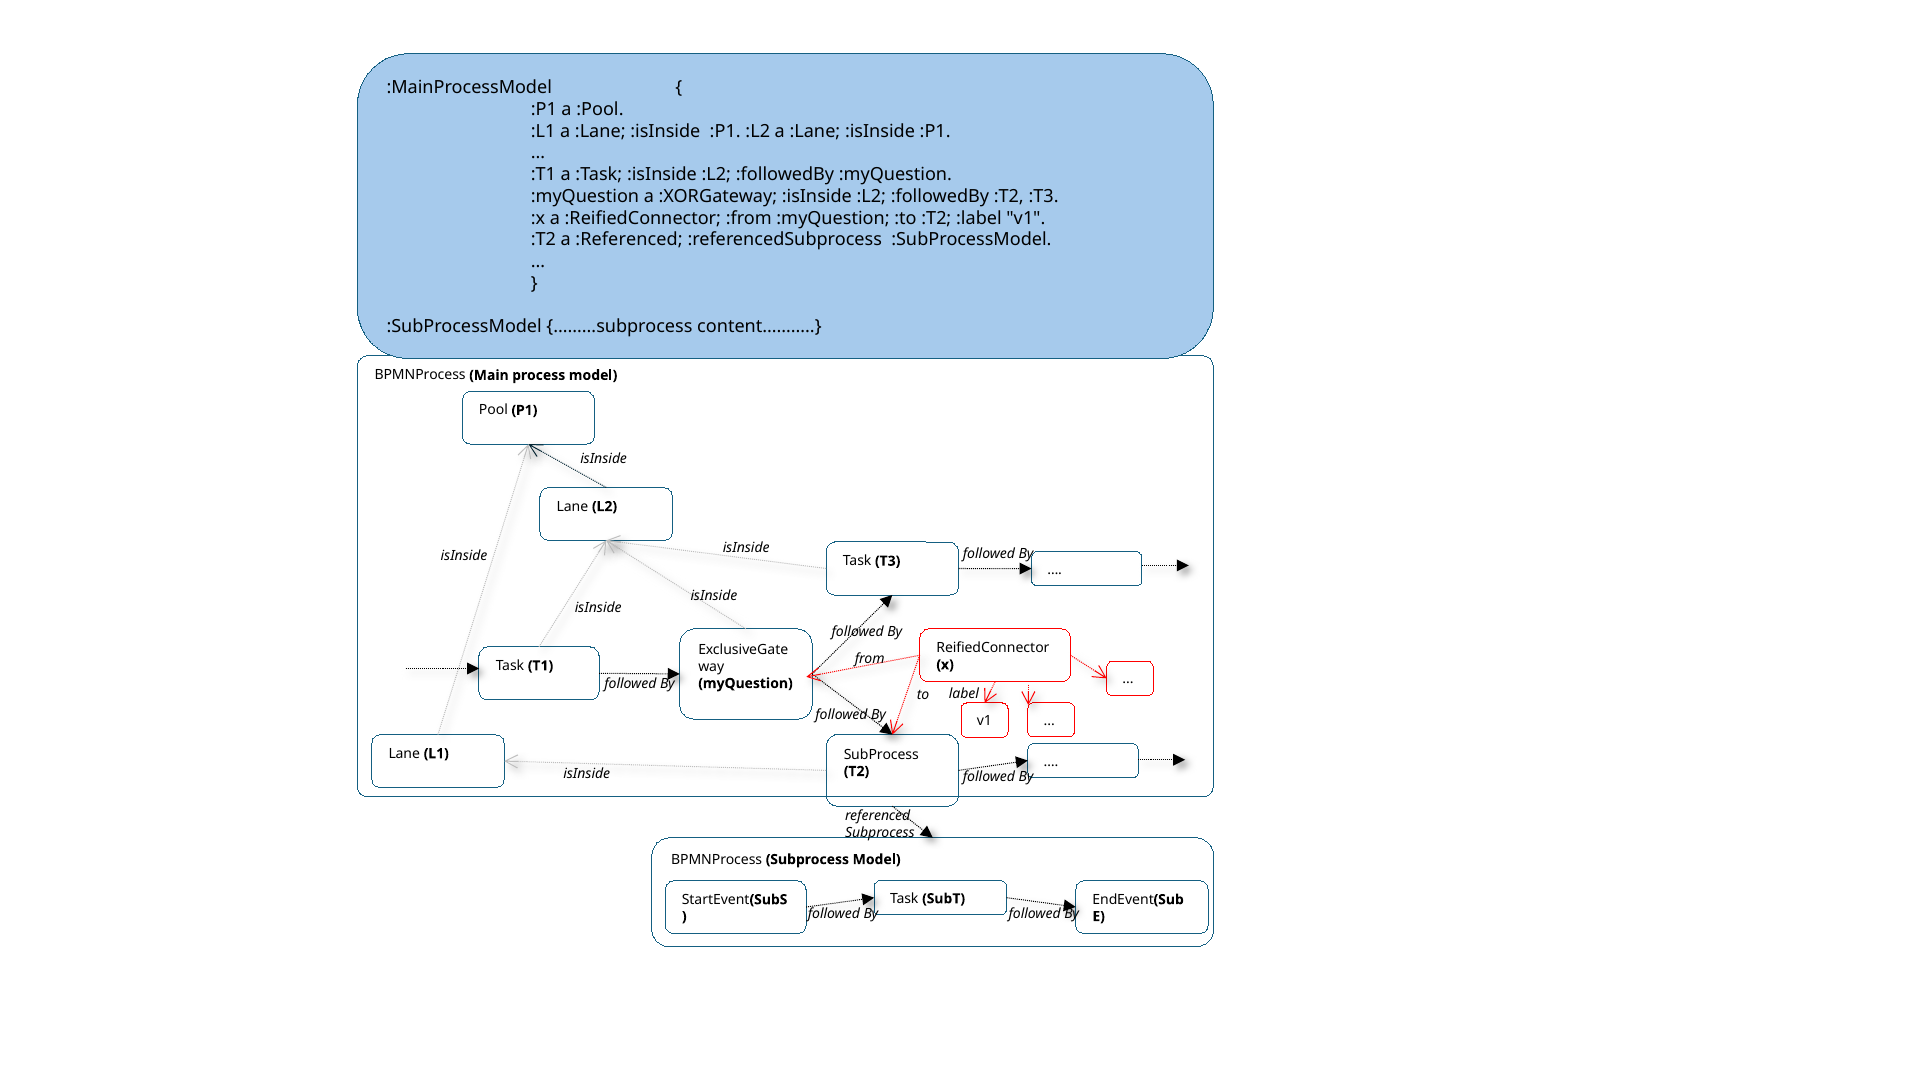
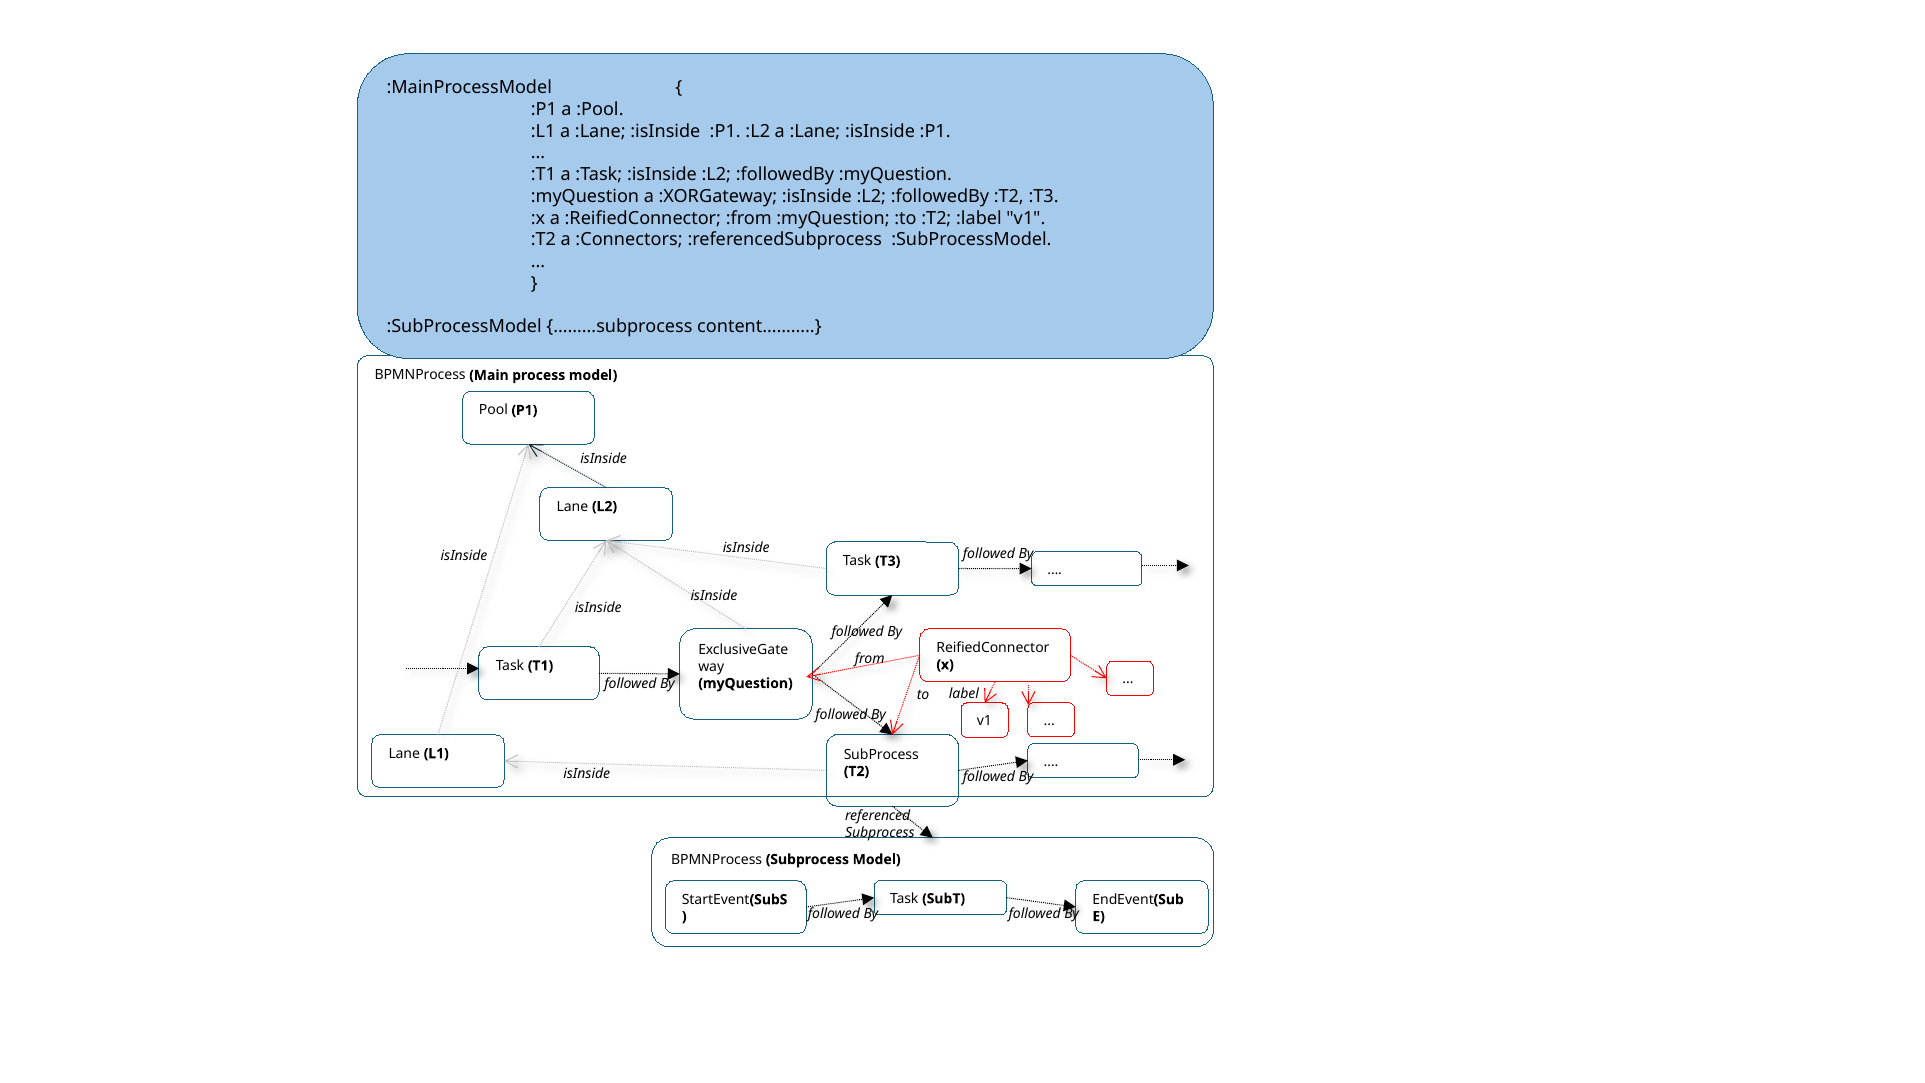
:Referenced: :Referenced -> :Connectors (629, 240)
